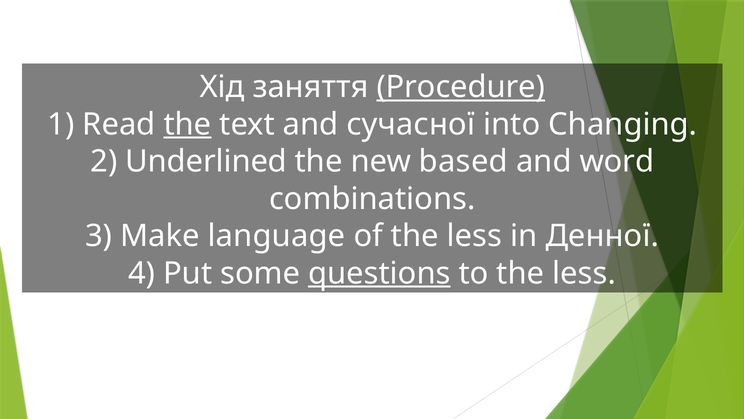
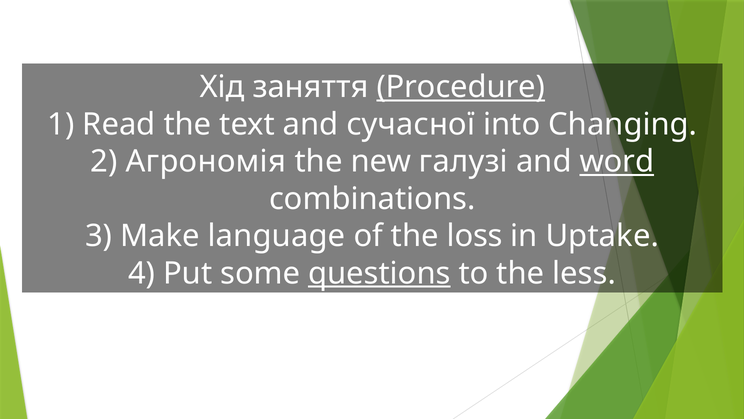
the underline: present -> none (187, 124)
Underlined: Underlined -> Агрономія (206, 161)
based: based -> галузі (463, 161)
word underline: none -> present (617, 161)
of the less: less -> loss (475, 236)
Денної: Денної -> Uptake (602, 236)
